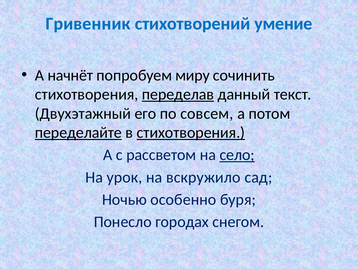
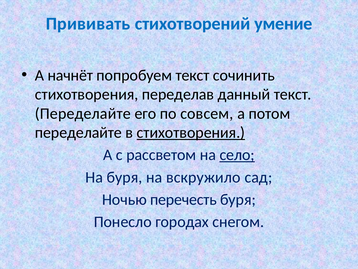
Гривенник: Гривенник -> Прививать (88, 24)
попробуем миру: миру -> текст (193, 75)
переделав underline: present -> none (178, 94)
Двухэтажный: Двухэтажный -> Переделайте (83, 113)
переделайте underline: present -> none (78, 132)
На урок: урок -> буря (124, 177)
особенно: особенно -> перечесть (183, 199)
